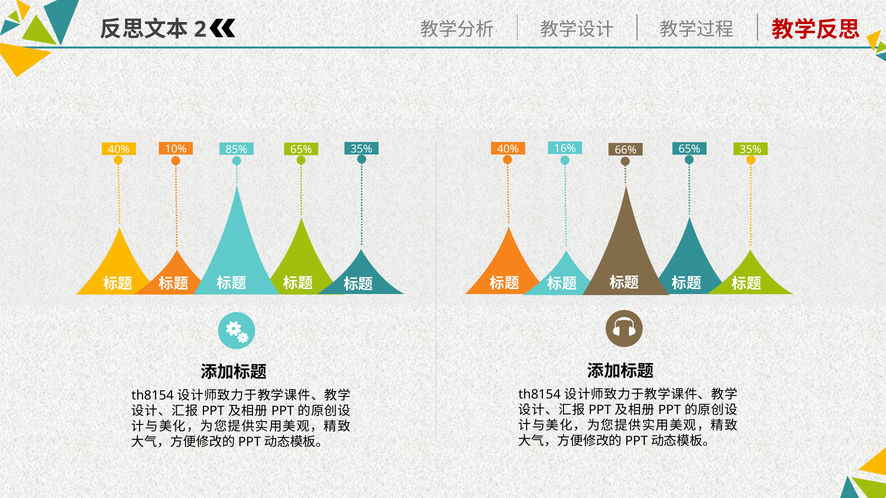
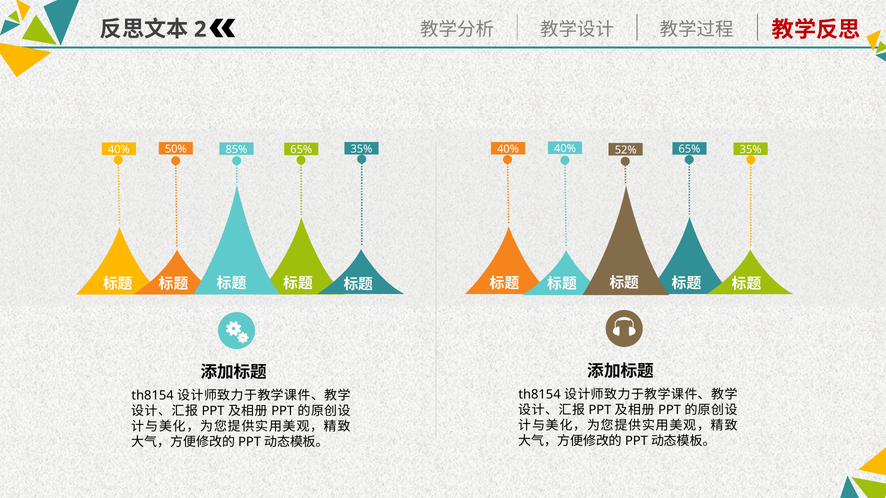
40% 16%: 16% -> 40% (565, 149)
10%: 10% -> 50% (176, 149)
66%: 66% -> 52% (626, 150)
